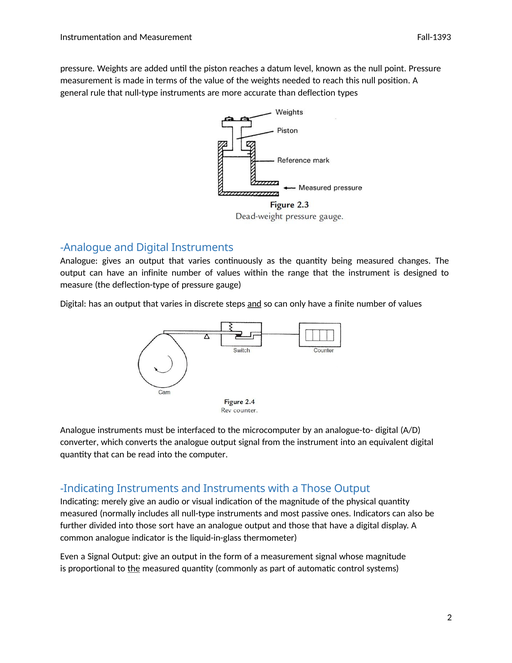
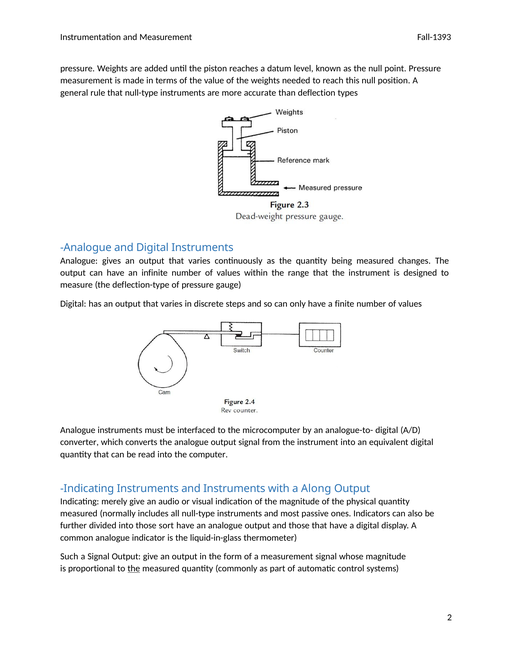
and underline: present -> none (254, 303)
a Those: Those -> Along (316, 488)
Even: Even -> Such (69, 556)
